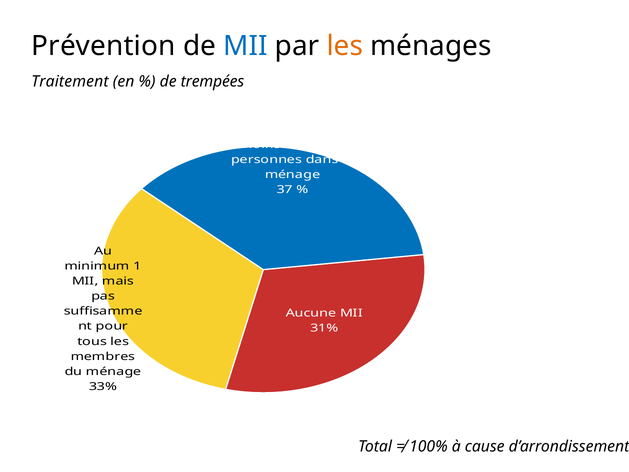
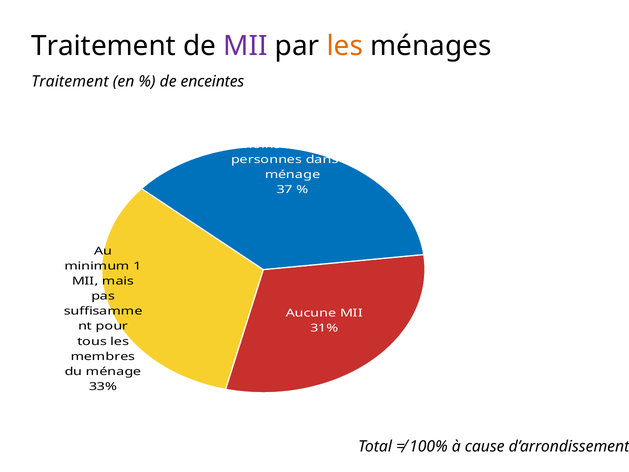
Prévention: Prévention -> Traitement (104, 46)
MII colour: blue -> purple (245, 46)
trempées: trempées -> enceintes (212, 82)
